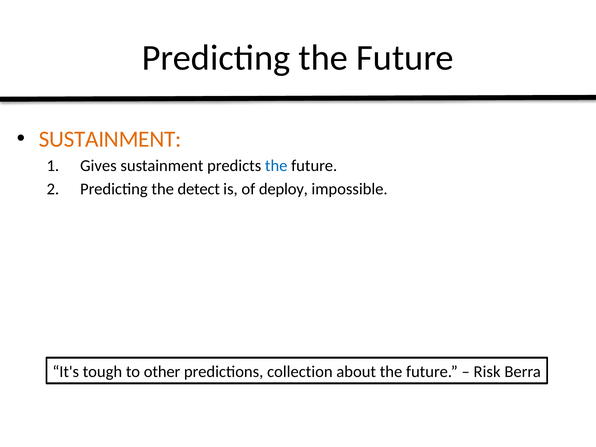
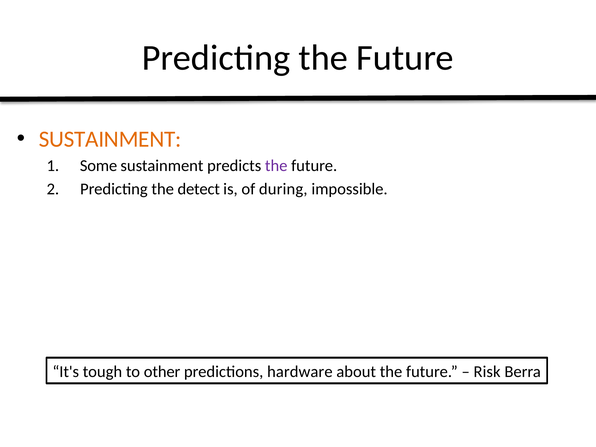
Gives: Gives -> Some (99, 166)
the colour: blue -> purple (276, 166)
deploy: deploy -> during (283, 189)
collection: collection -> hardware (300, 372)
